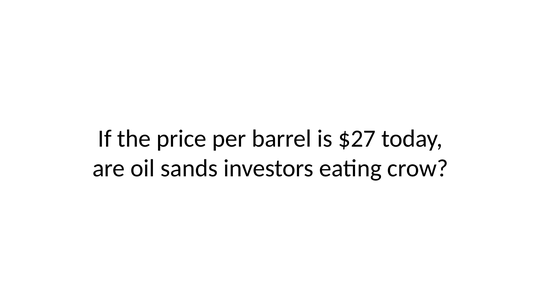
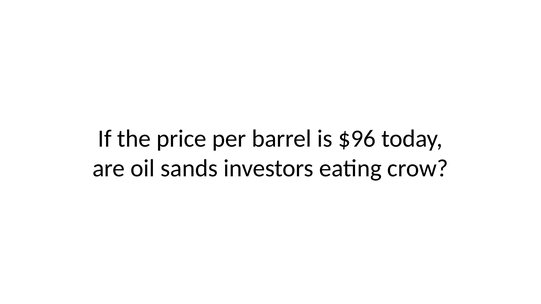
$27: $27 -> $96 (357, 139)
